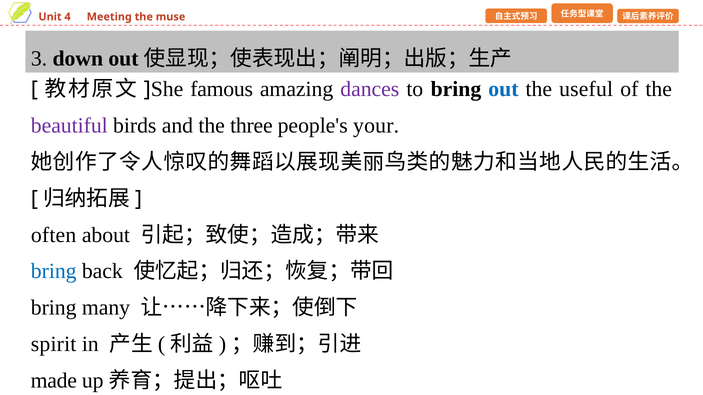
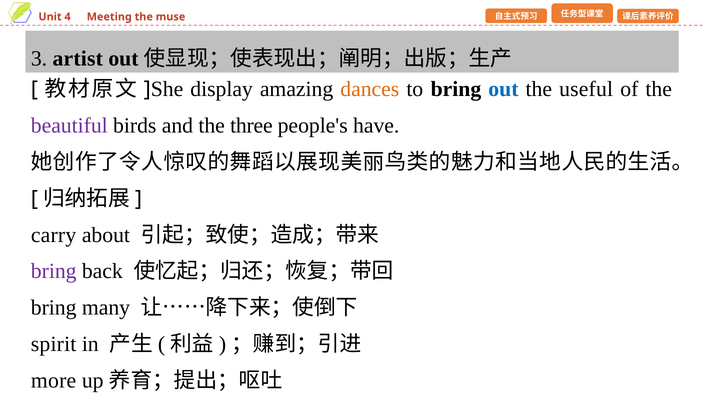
down: down -> artist (78, 58)
famous: famous -> display (222, 89)
dances colour: purple -> orange (370, 89)
your: your -> have (376, 126)
often: often -> carry (54, 235)
bring colour: blue -> purple (54, 272)
made: made -> more (54, 381)
